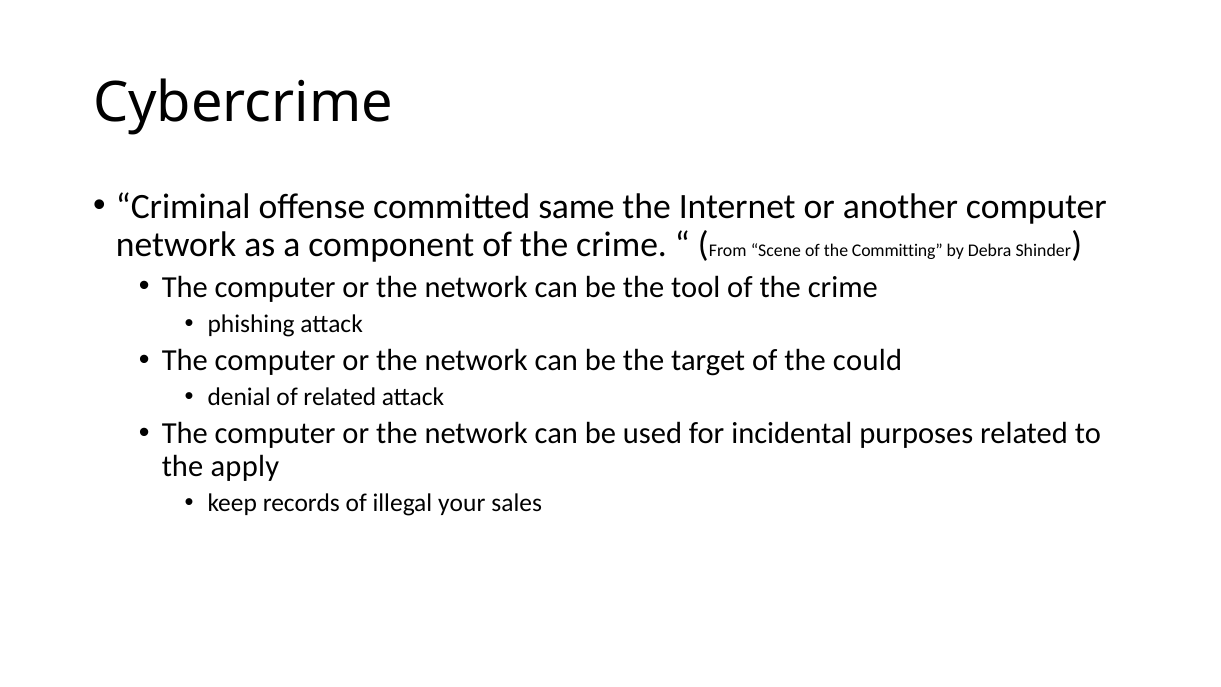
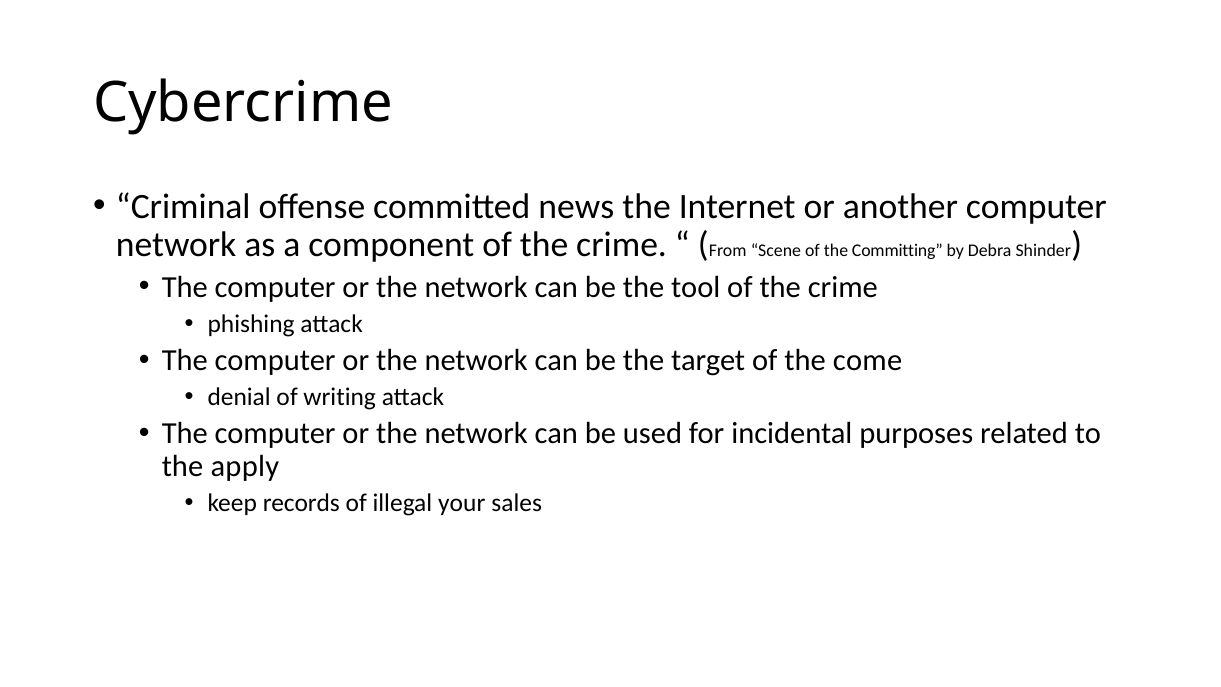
same: same -> news (576, 206)
could: could -> come (868, 360)
of related: related -> writing (340, 397)
